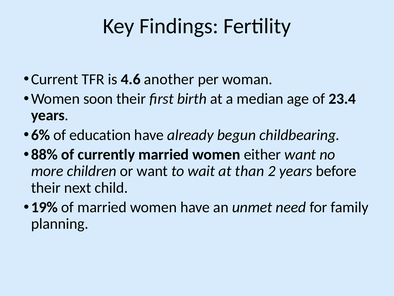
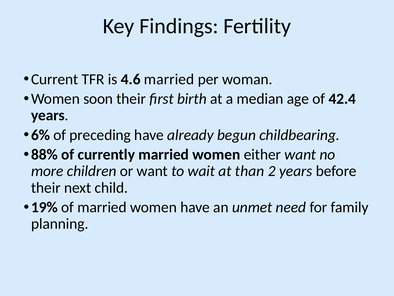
4.6 another: another -> married (169, 79)
23.4: 23.4 -> 42.4 (342, 99)
education: education -> preceding (100, 135)
